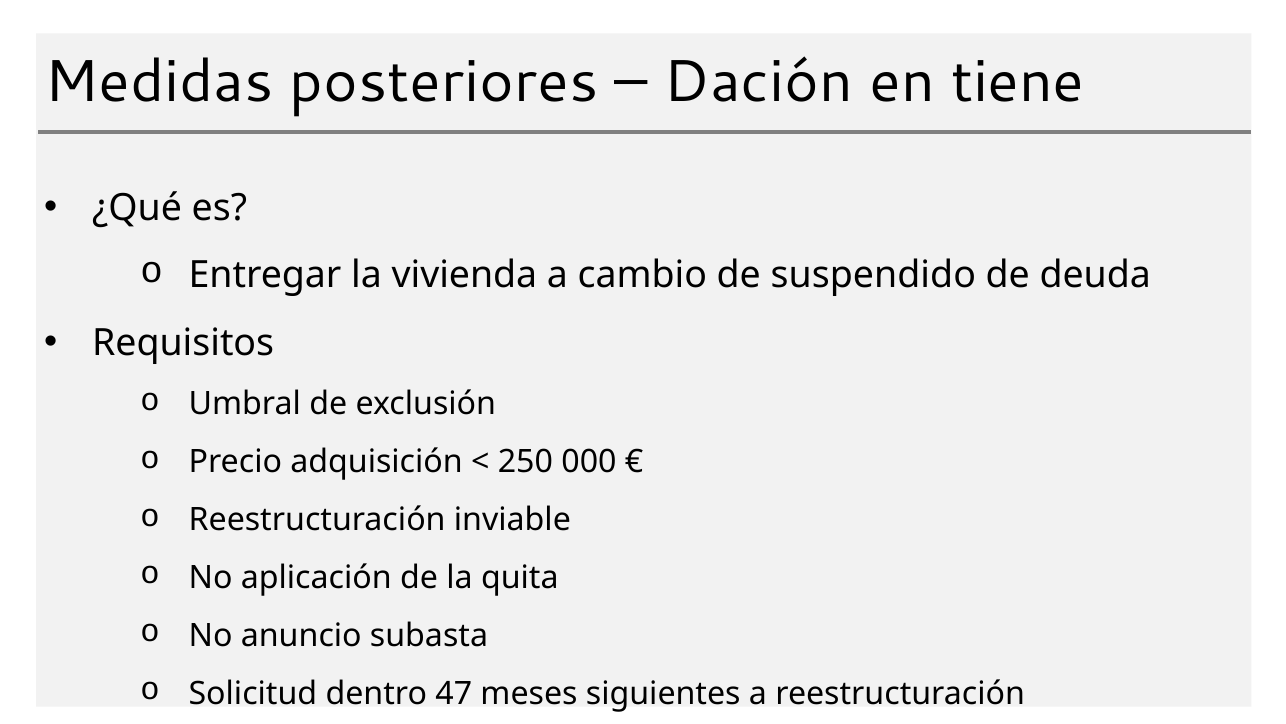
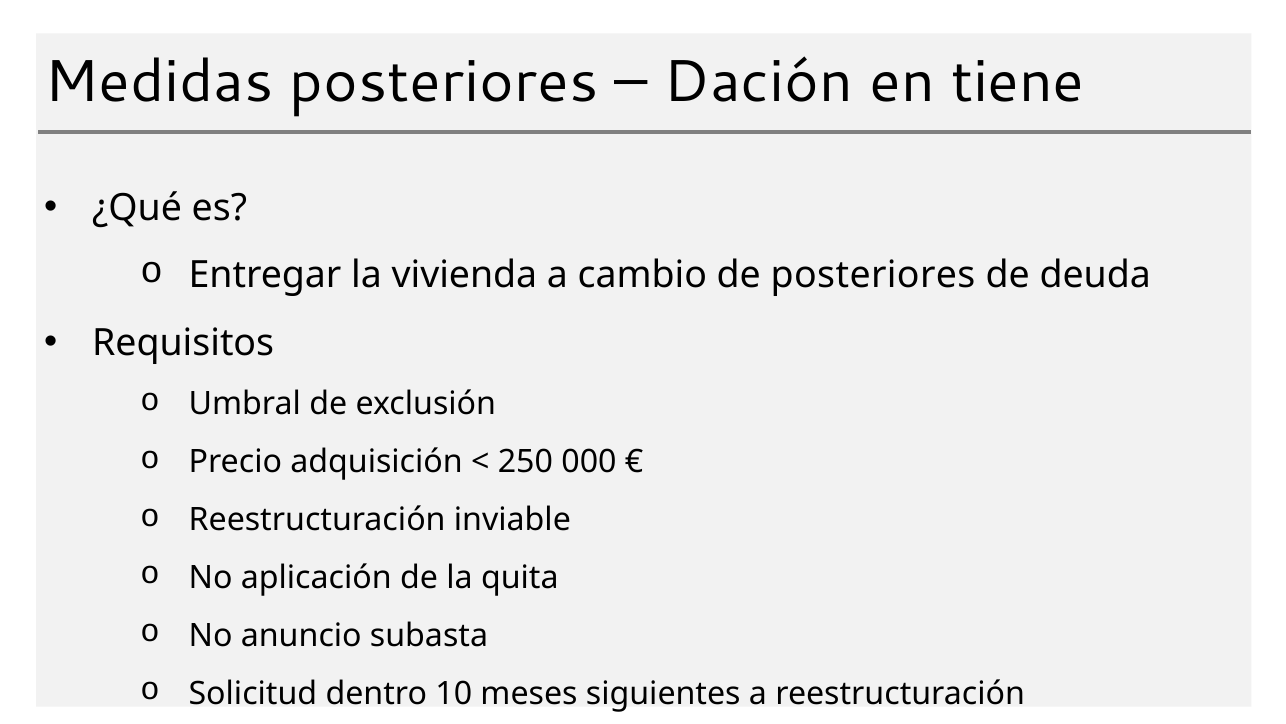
de suspendido: suspendido -> posteriores (873, 275)
47: 47 -> 10 (454, 693)
